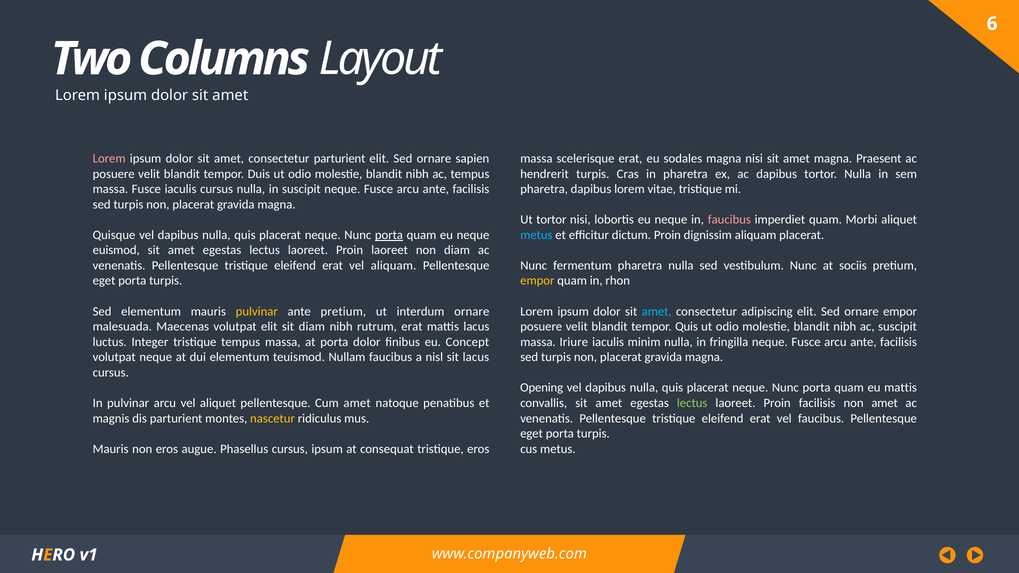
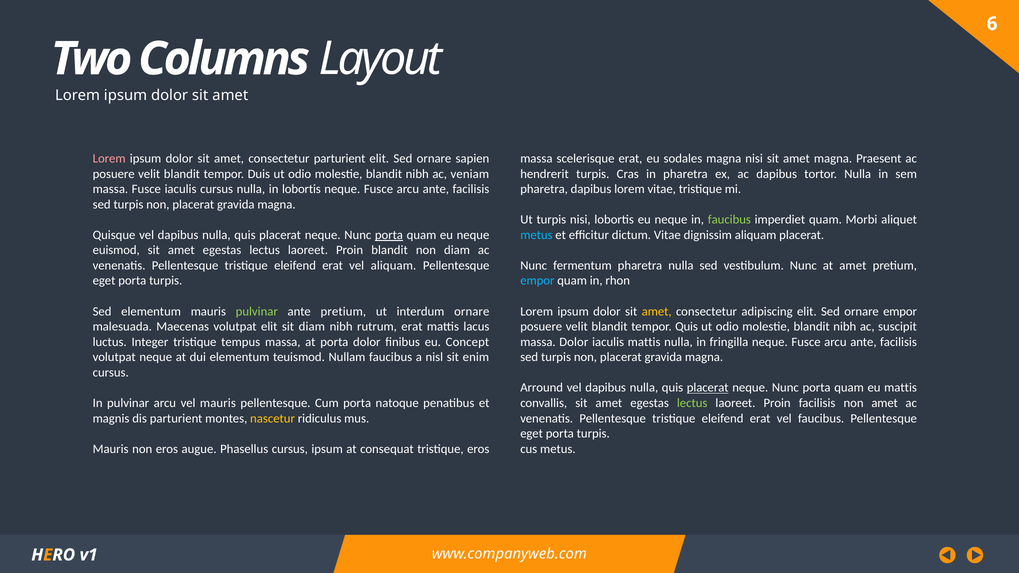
ac tempus: tempus -> veniam (470, 174)
in suscipit: suscipit -> lobortis (301, 189)
Ut tortor: tortor -> turpis (551, 220)
faucibus colour: pink -> light green (729, 220)
dictum Proin: Proin -> Vitae (667, 235)
Proin laoreet: laoreet -> blandit (390, 250)
at sociis: sociis -> amet (853, 266)
empor colour: yellow -> light blue (537, 281)
pulvinar colour: yellow -> light green (257, 311)
amet colour: light blue -> yellow (657, 311)
massa Iriure: Iriure -> Dolor (574, 342)
iaculis minim: minim -> mattis (644, 342)
sit lacus: lacus -> enim (476, 357)
Opening: Opening -> Arround (542, 388)
placerat underline: none -> present (708, 388)
vel aliquet: aliquet -> mauris (218, 403)
Cum amet: amet -> porta (357, 403)
